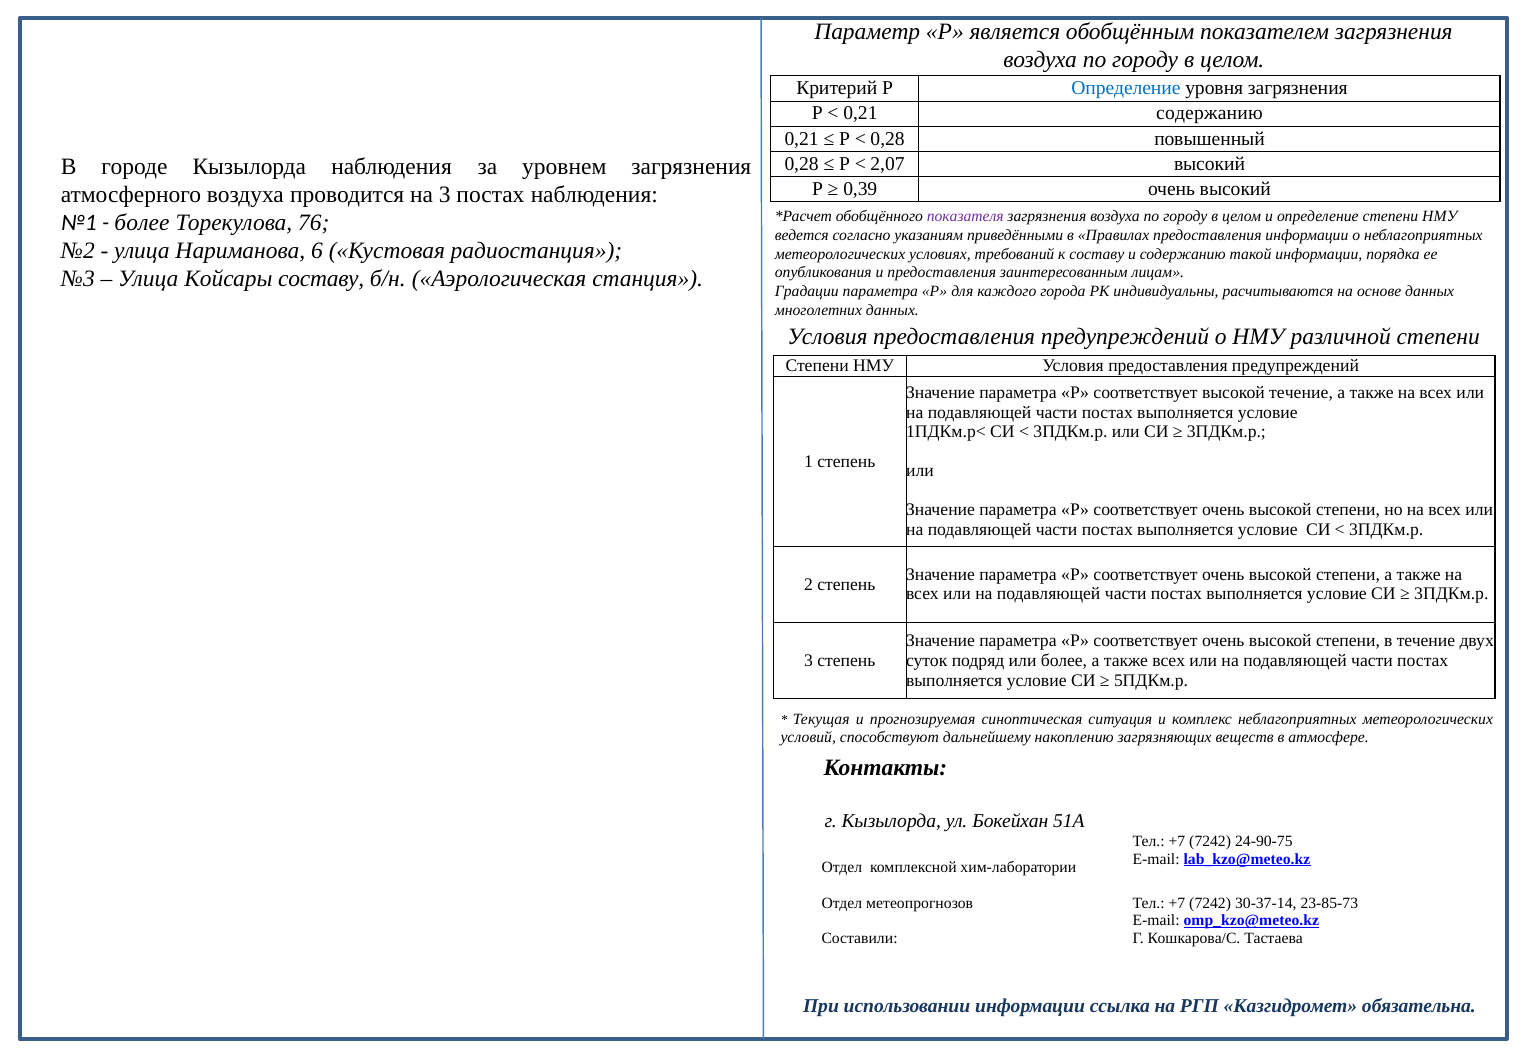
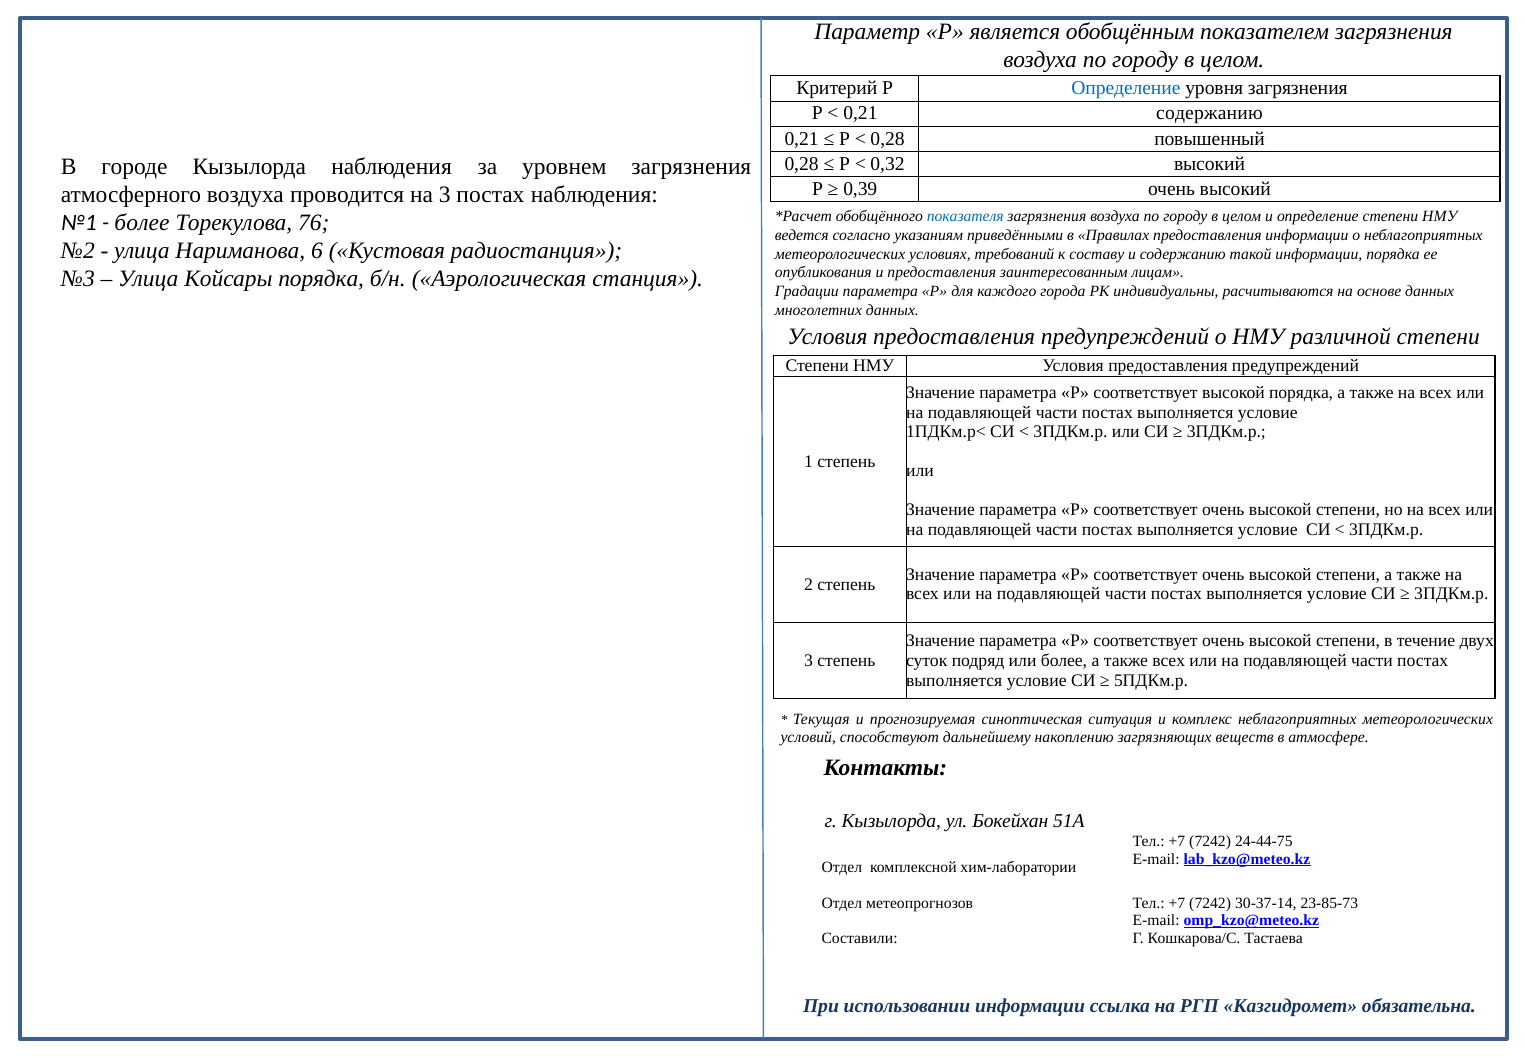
2,07: 2,07 -> 0,32 (888, 164)
показателя colour: purple -> blue (965, 216)
Койсары составу: составу -> порядка (321, 279)
высокой течение: течение -> порядка (1301, 393)
24-90-75: 24-90-75 -> 24-44-75 (1264, 842)
